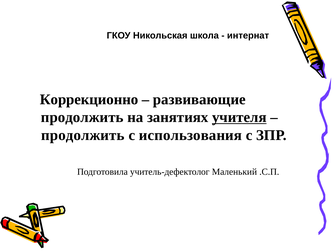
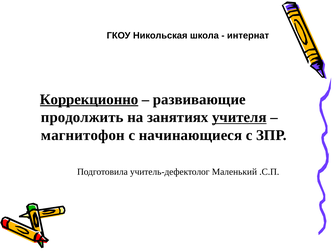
Коррекционно underline: none -> present (89, 99)
продолжить: продолжить -> магнитофон (83, 135)
использования: использования -> начинающиеся (190, 135)
